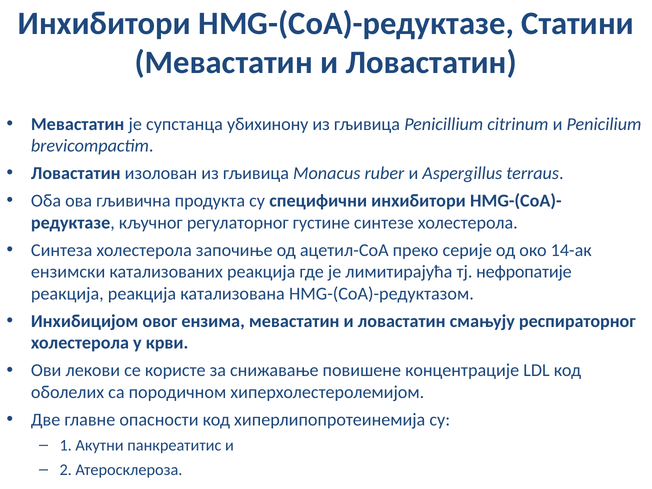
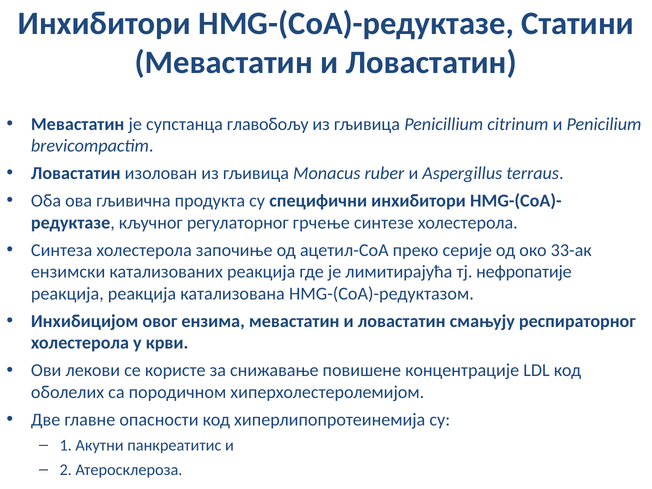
убихинону: убихинону -> главобољу (268, 124)
густине: густине -> грчење (321, 223)
14-ак: 14-ак -> 33-ак (571, 250)
